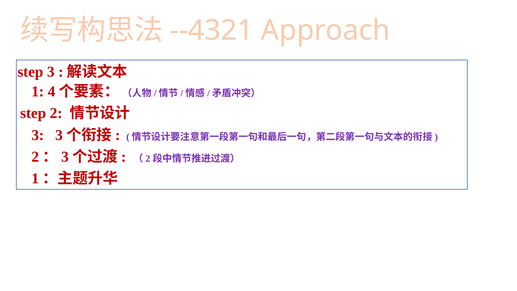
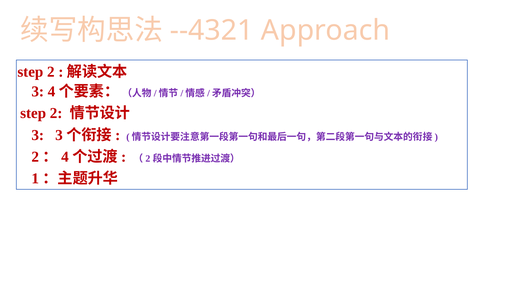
3: 3 -> 2 (51, 72)
1: 1 -> 3 (38, 92)
3: 3 -> 4 (65, 157)
